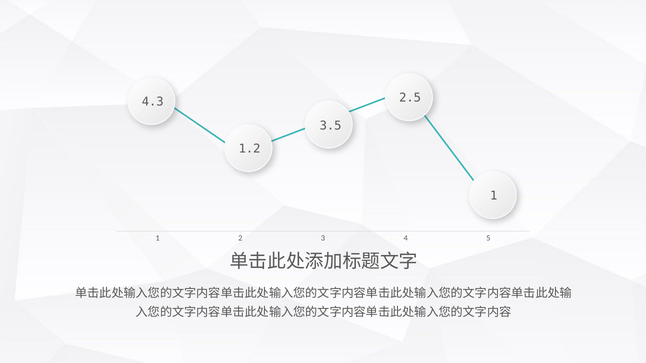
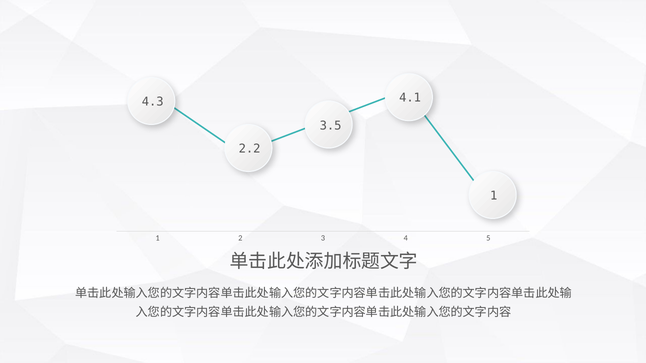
2.5: 2.5 -> 4.1 (410, 98)
1.2: 1.2 -> 2.2 (250, 149)
